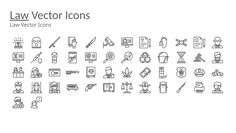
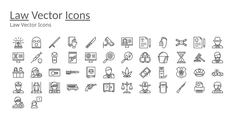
Icons underline: none -> present (78, 15)
